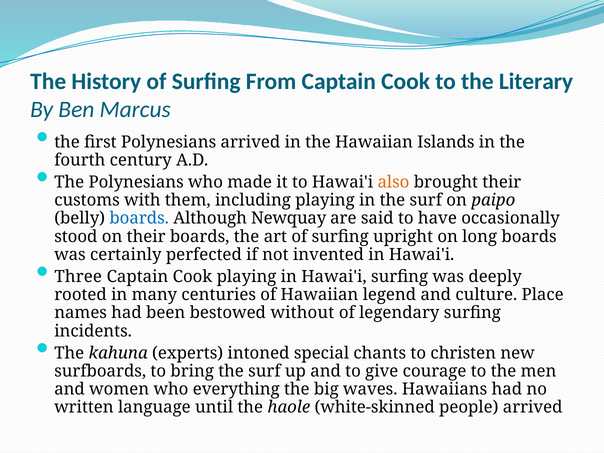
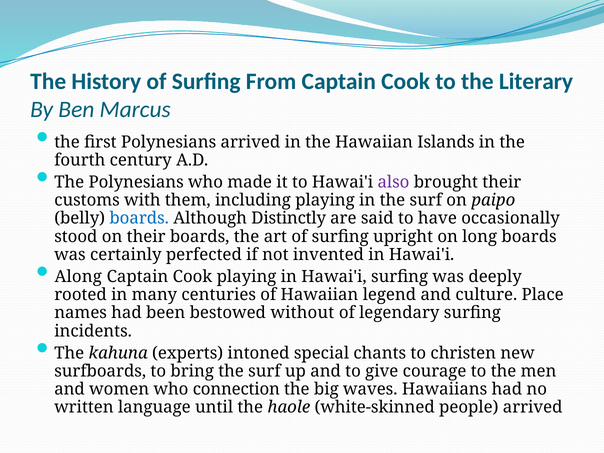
also colour: orange -> purple (393, 182)
Newquay: Newquay -> Distinctly (289, 218)
Three: Three -> Along (78, 277)
everything: everything -> connection (236, 389)
